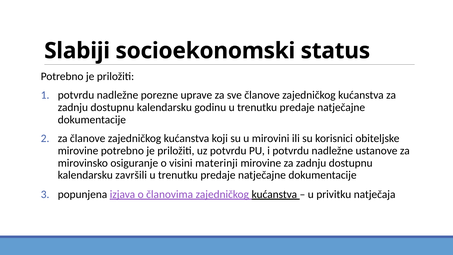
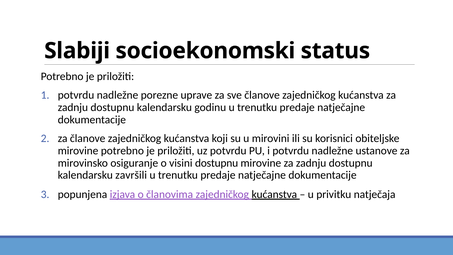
visini materinji: materinji -> dostupnu (217, 163)
